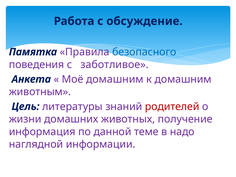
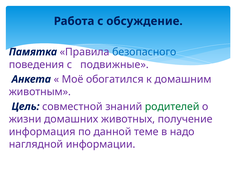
заботливое: заботливое -> подвижные (115, 65)
Моё домашним: домашним -> обогатился (115, 79)
литературы: литературы -> совместной (72, 107)
родителей colour: red -> green (172, 107)
